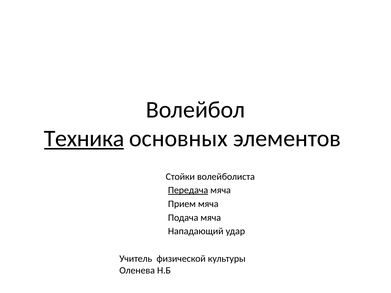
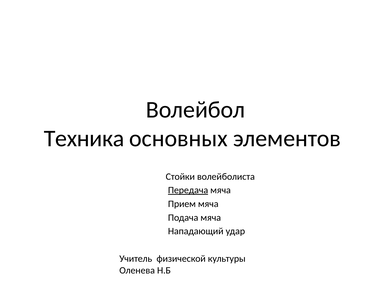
Техника underline: present -> none (84, 139)
